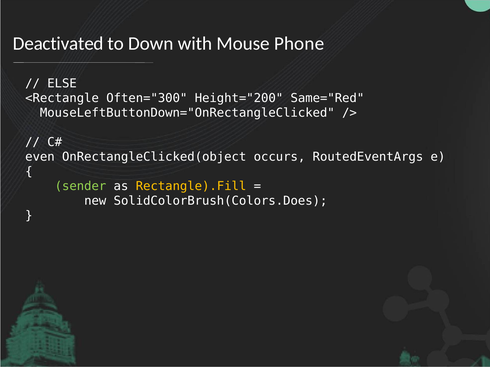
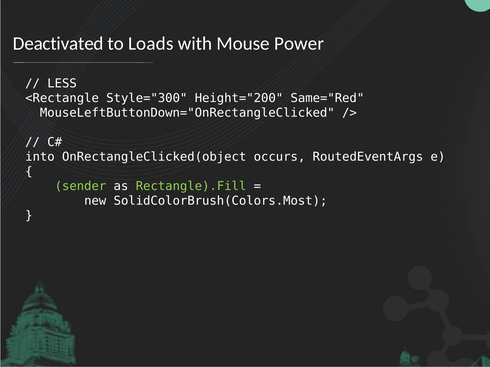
Down: Down -> Loads (151, 44)
Phone: Phone -> Power (299, 44)
ELSE: ELSE -> LESS (62, 83)
Often="300: Often="300 -> Style="300 (147, 98)
even: even -> into (40, 157)
Rectangle).Fill colour: yellow -> light green (191, 186)
SolidColorBrush(Colors.Does: SolidColorBrush(Colors.Does -> SolidColorBrush(Colors.Most (221, 201)
